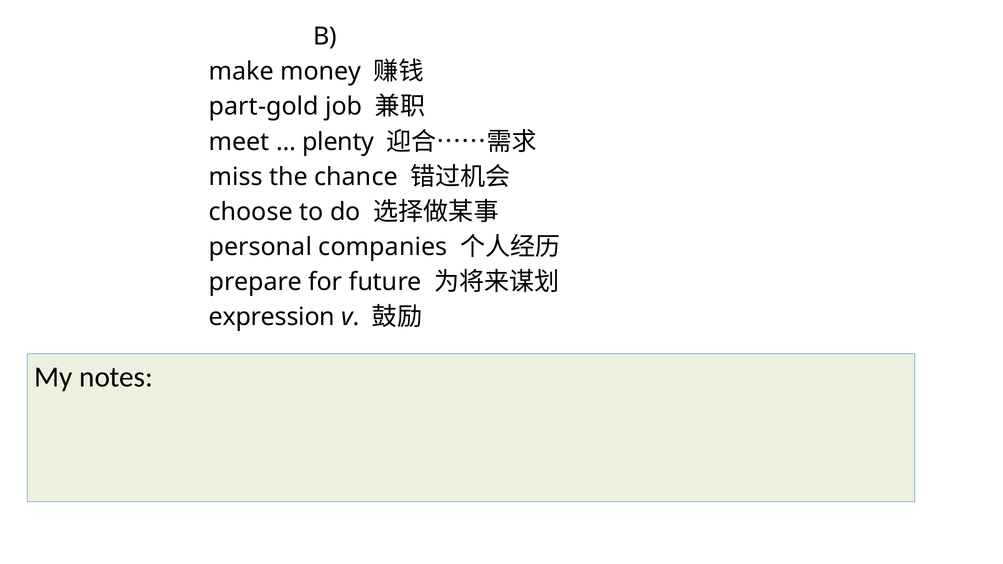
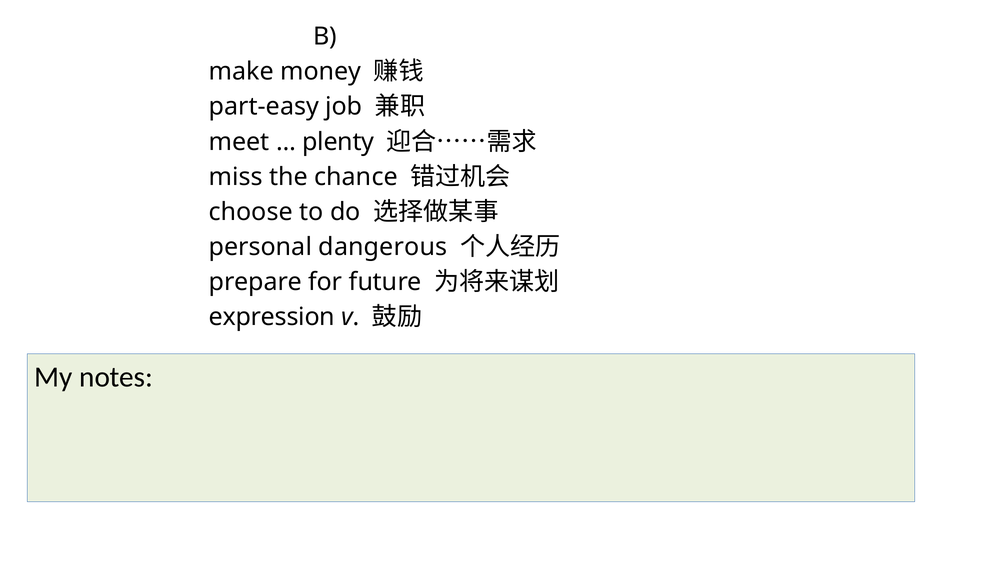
part-gold: part-gold -> part-easy (264, 107)
companies: companies -> dangerous (383, 247)
